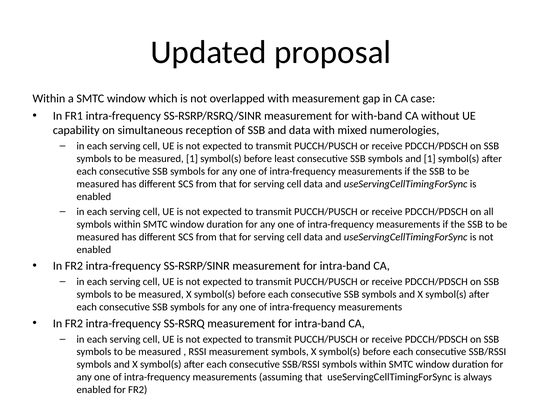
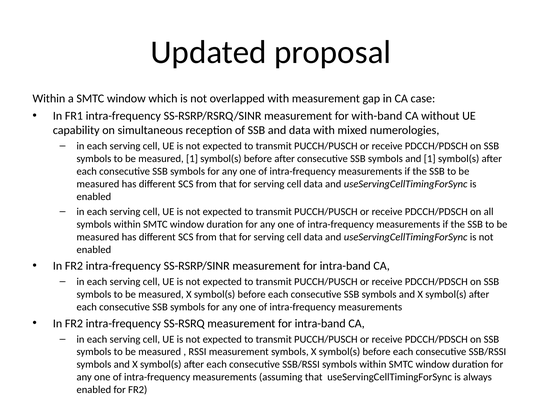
before least: least -> after (285, 159)
